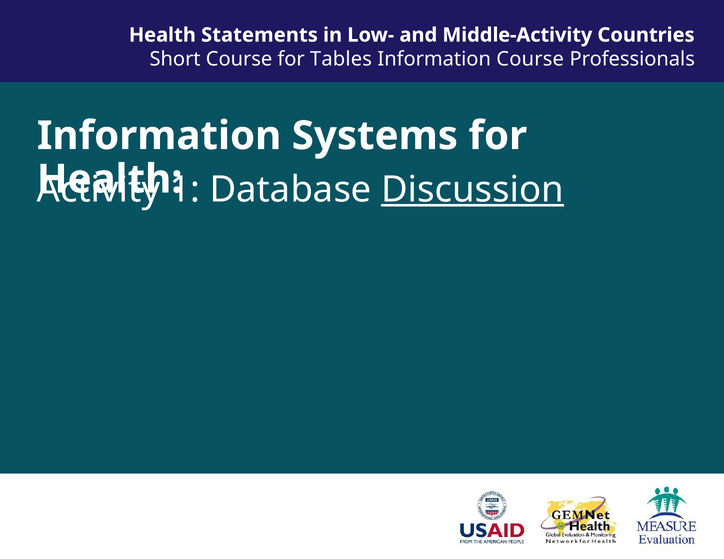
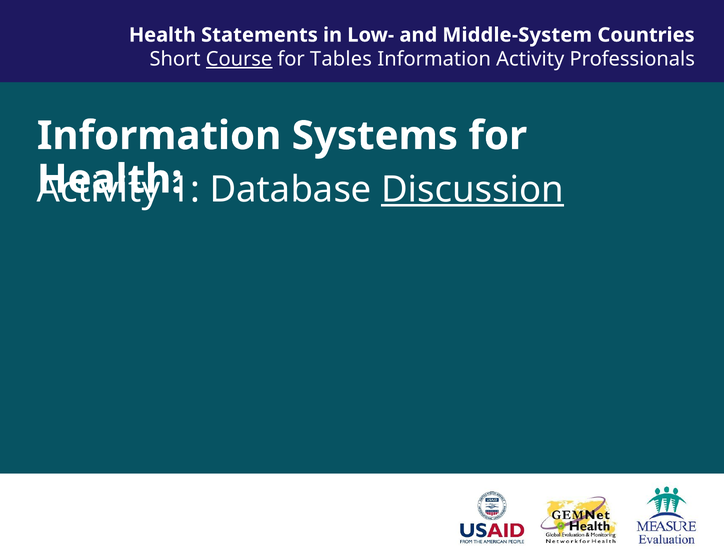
Middle-Activity: Middle-Activity -> Middle-System (517, 35)
Course underline: none -> present (239, 59)
Information Course: Course -> Activity (530, 59)
